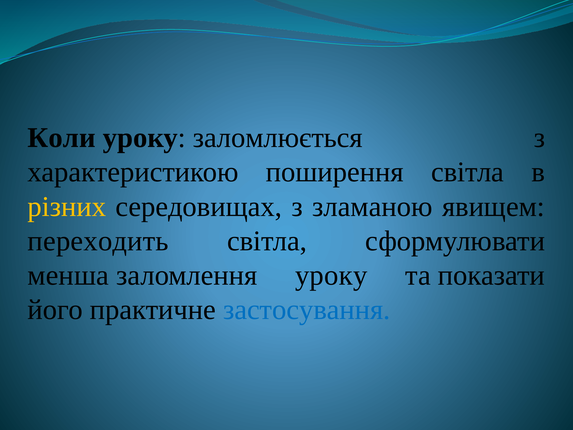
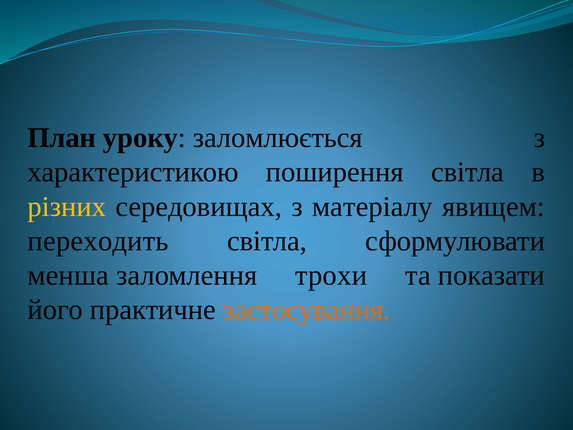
Коли: Коли -> План (62, 138)
зламаною: зламаною -> матеріалу (372, 206)
заломлення уроку: уроку -> трохи (331, 275)
застосування colour: blue -> orange (307, 310)
